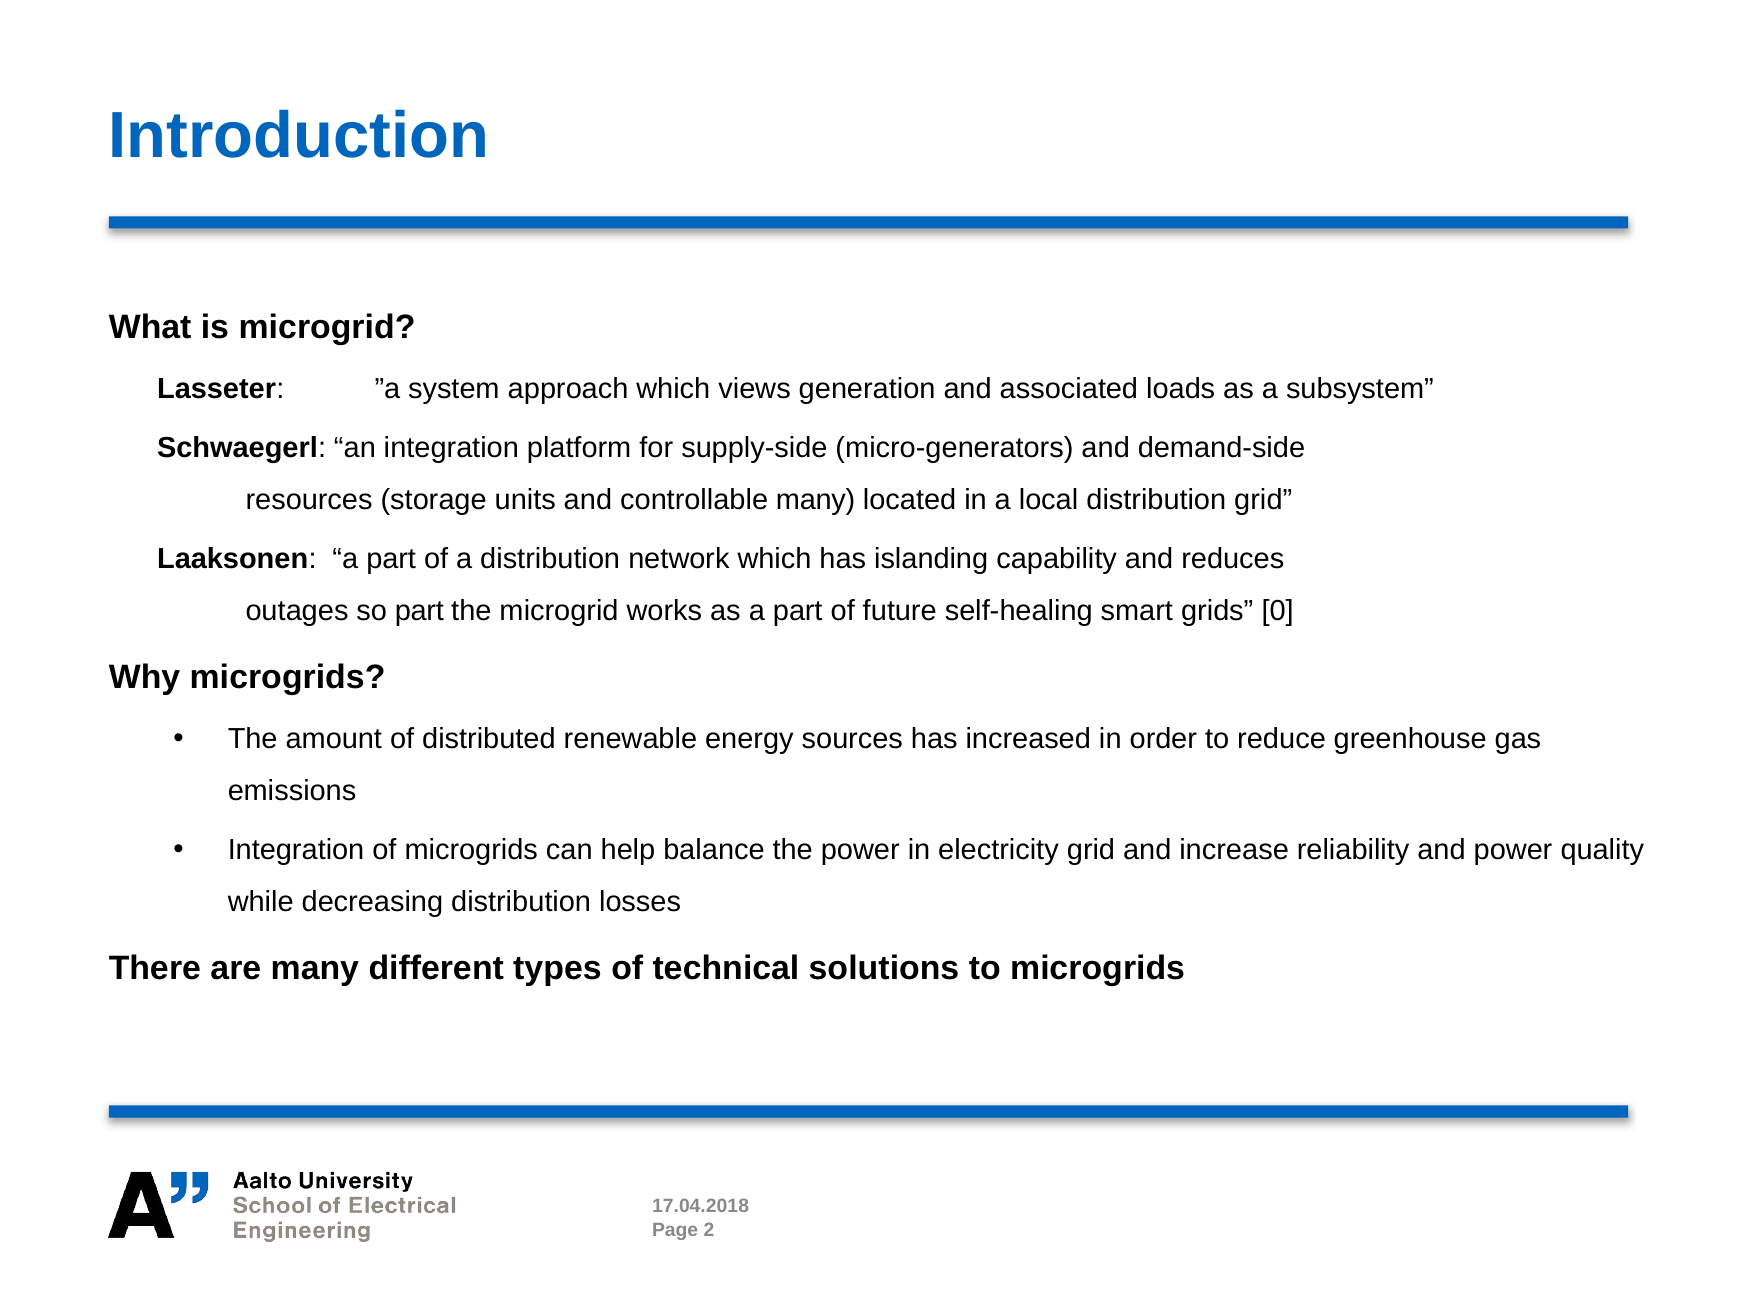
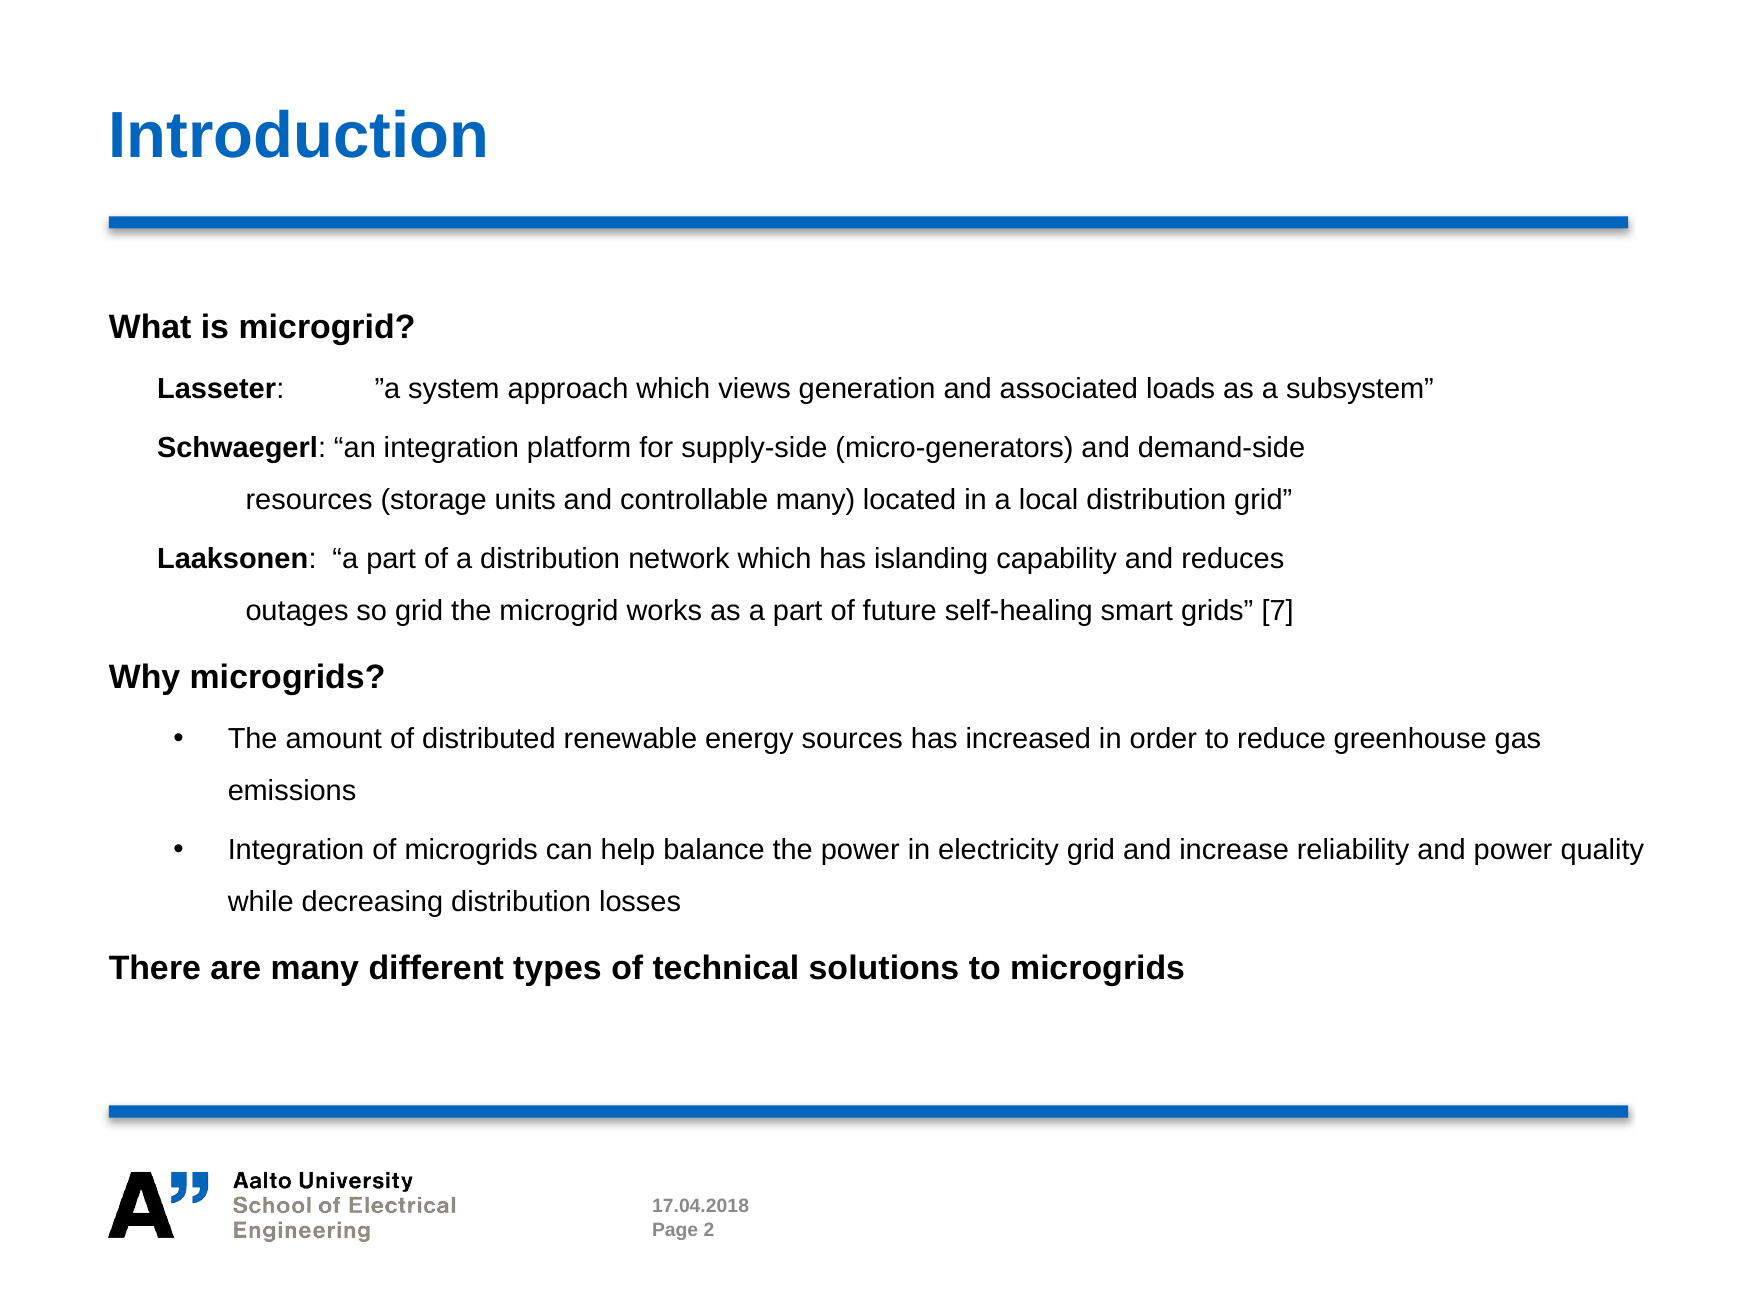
so part: part -> grid (419, 611)
0: 0 -> 7 (1278, 611)
